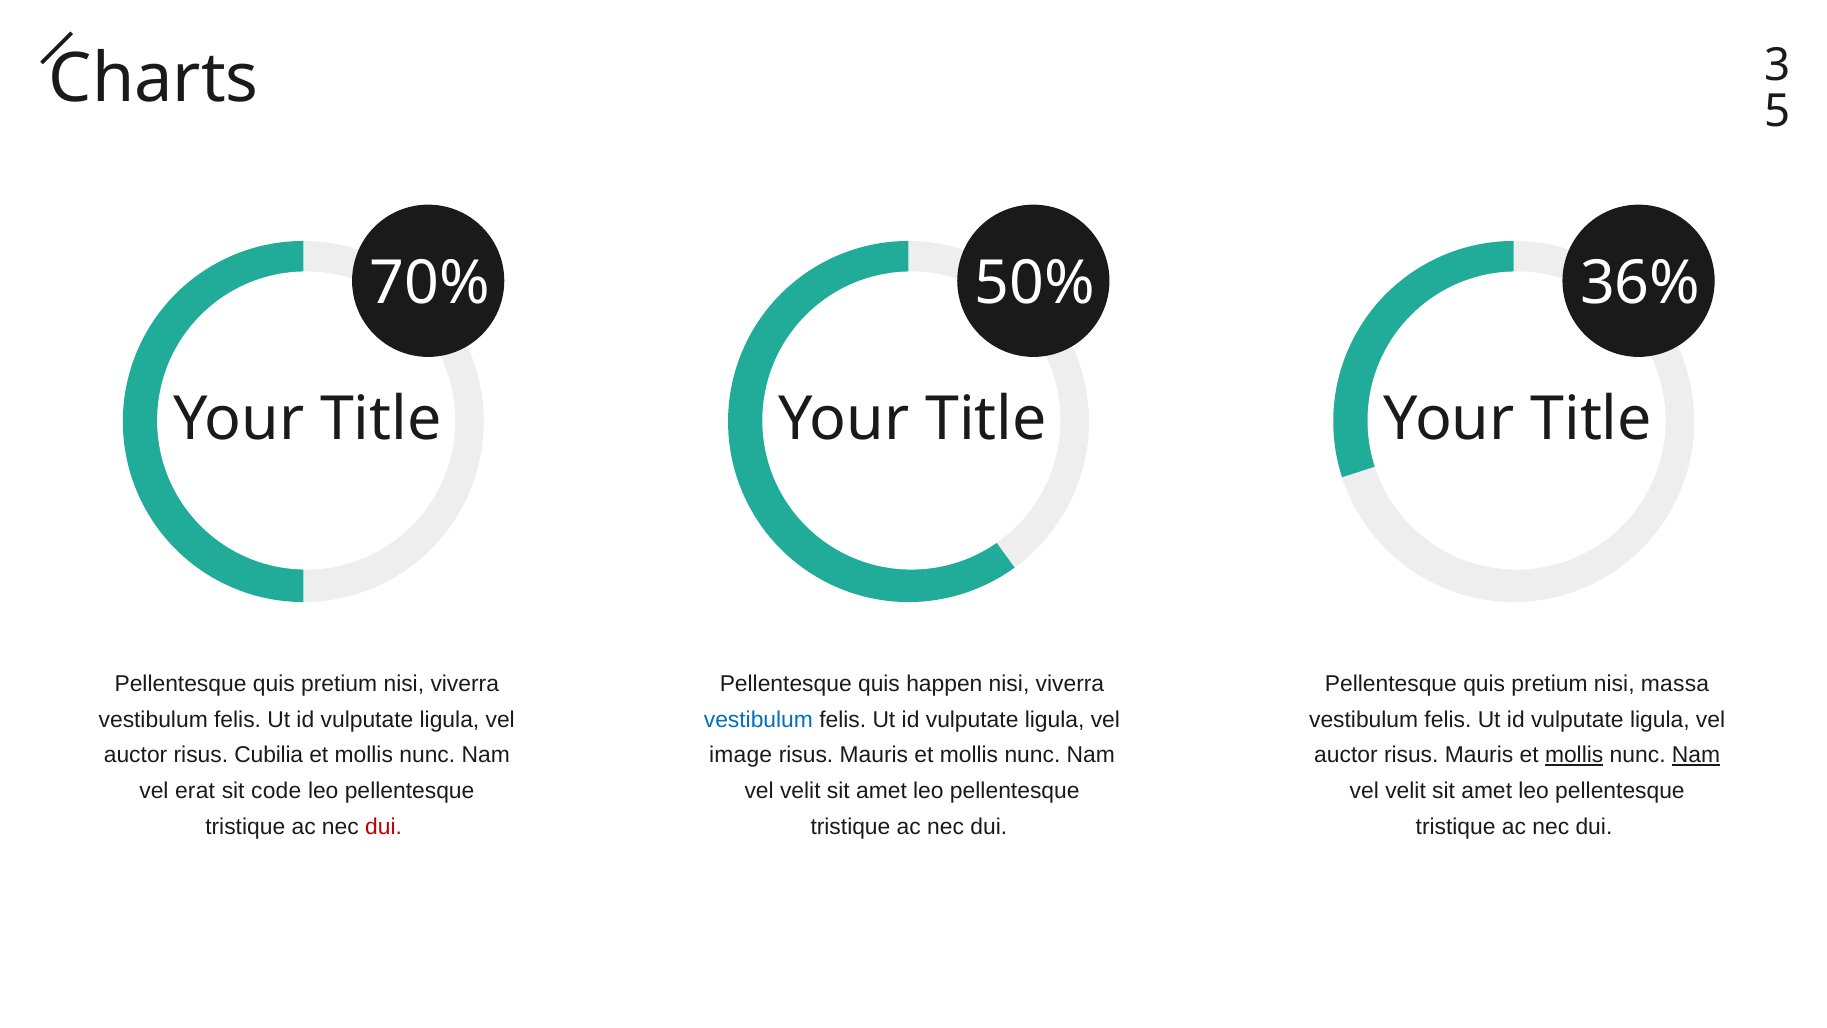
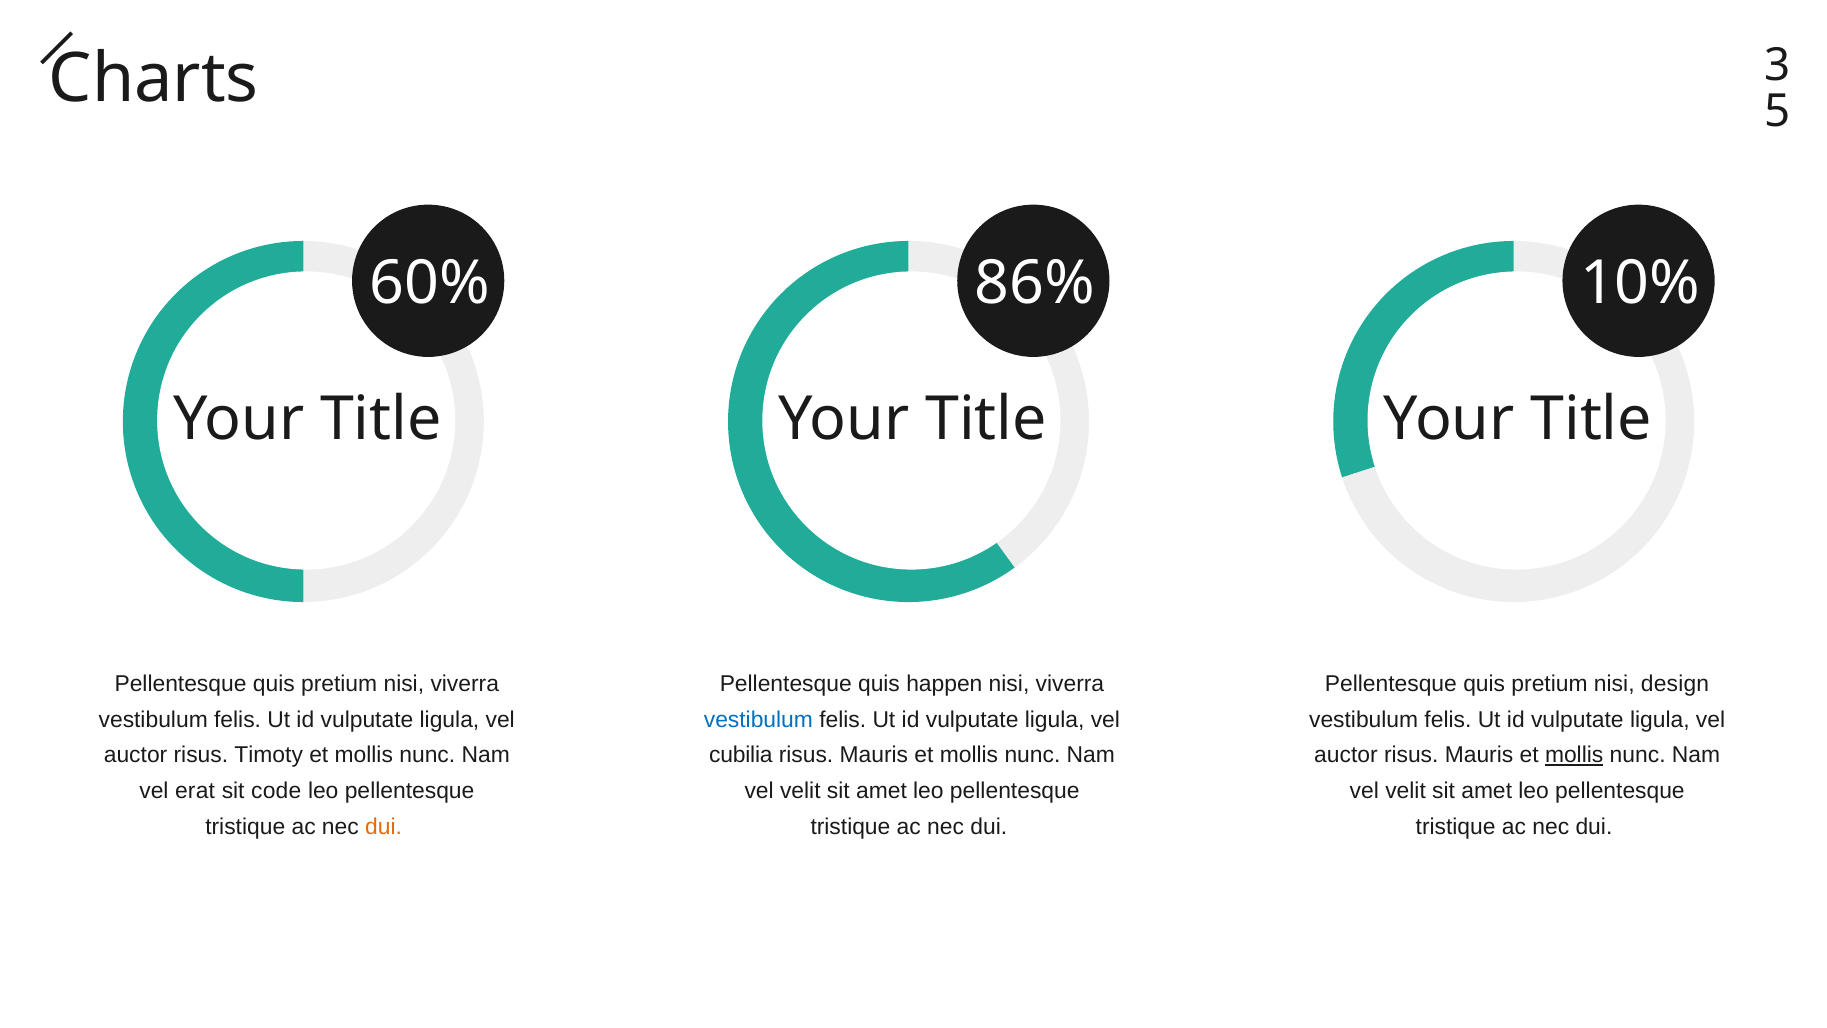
70%: 70% -> 60% (430, 284)
50%: 50% -> 86% (1035, 284)
36%: 36% -> 10% (1640, 284)
massa: massa -> design (1675, 684)
Cubilia: Cubilia -> Timoty (269, 755)
image: image -> cubilia (741, 755)
Nam underline: present -> none (1696, 755)
dui colour: red -> orange (384, 826)
